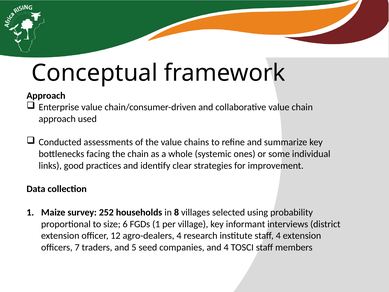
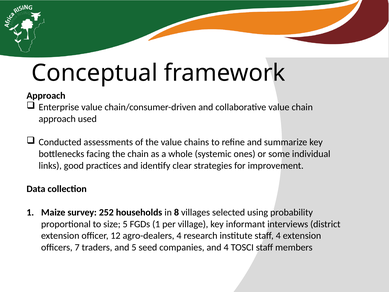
size 6: 6 -> 5 (125, 224)
